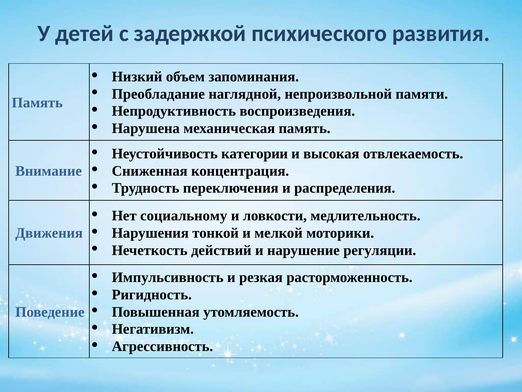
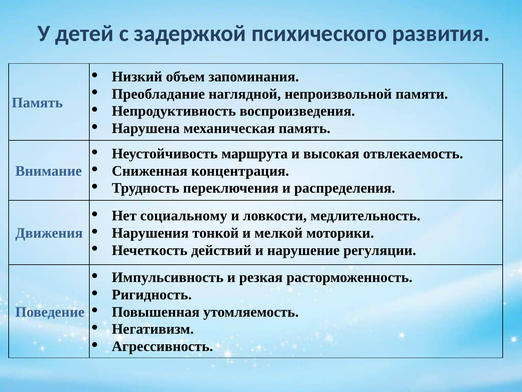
категории: категории -> маршрута (255, 154)
